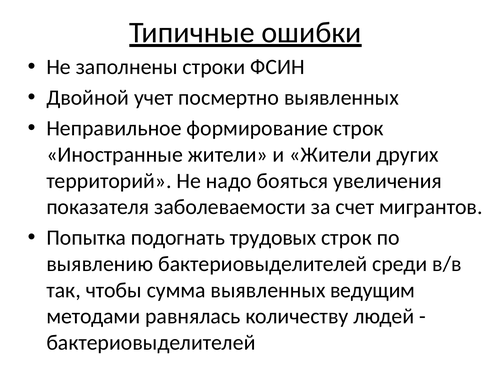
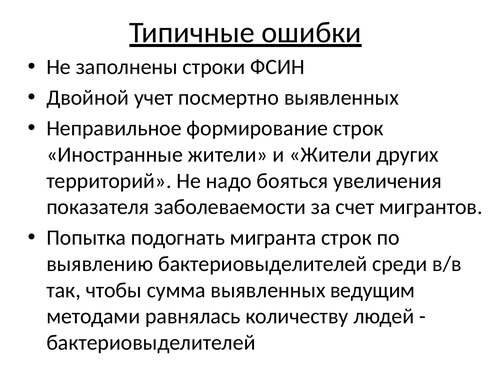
трудовых: трудовых -> мигранта (273, 237)
